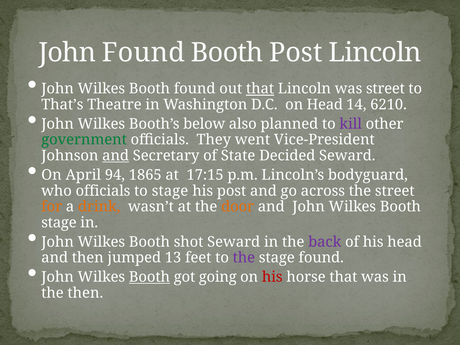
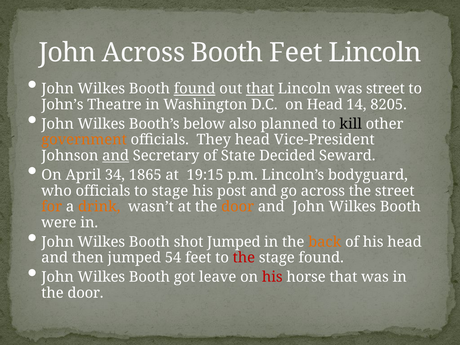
John Found: Found -> Across (144, 53)
Booth Post: Post -> Feet (296, 53)
found underline: none -> present (195, 89)
That’s: That’s -> John’s (62, 105)
6210: 6210 -> 8205 (389, 105)
kill colour: purple -> black (351, 124)
government colour: green -> orange (84, 140)
They went: went -> head (252, 140)
94: 94 -> 34 (115, 175)
17:15: 17:15 -> 19:15 (205, 175)
stage: stage -> were (59, 223)
shot Seward: Seward -> Jumped (234, 242)
back colour: purple -> orange (325, 242)
13: 13 -> 54 (173, 258)
the colour: purple -> red (244, 258)
Booth underline: present -> none (149, 277)
going: going -> leave (218, 277)
then: then -> door (85, 293)
